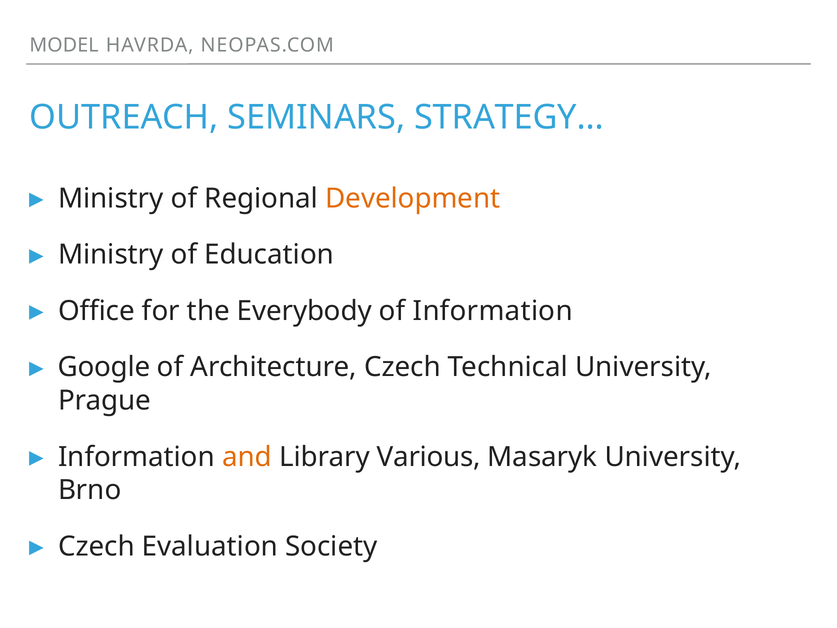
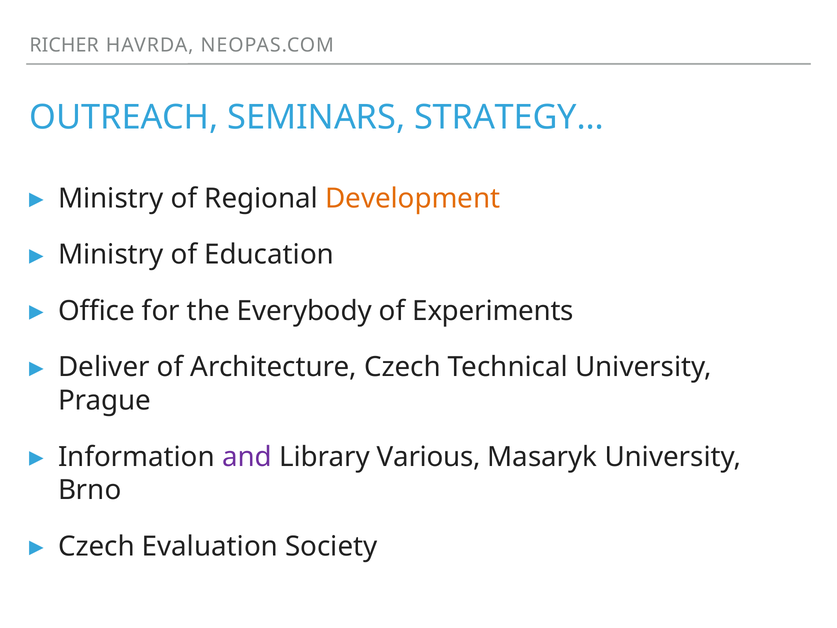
MODEL: MODEL -> RICHER (64, 45)
of Information: Information -> Experiments (493, 311)
Google: Google -> Deliver (104, 367)
and colour: orange -> purple (247, 457)
